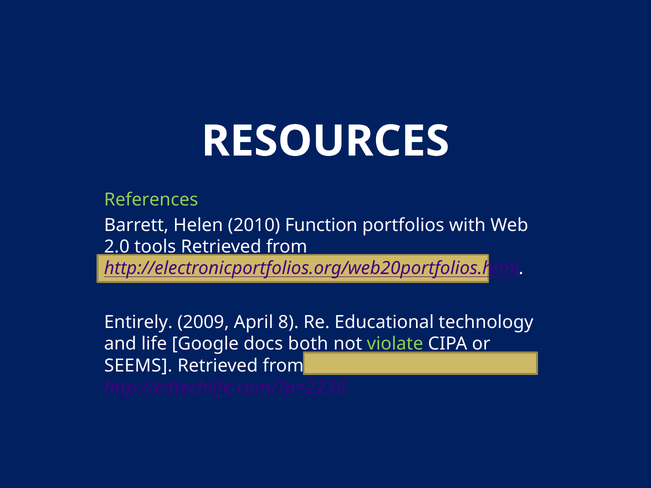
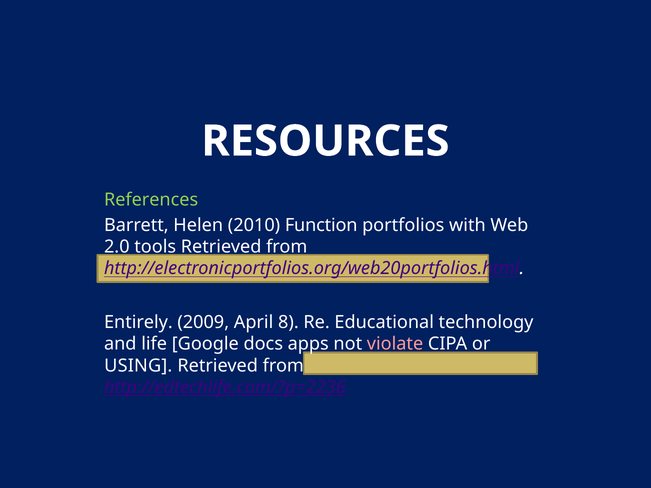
both: both -> apps (308, 344)
violate colour: light green -> pink (395, 344)
SEEMS: SEEMS -> USING (138, 366)
